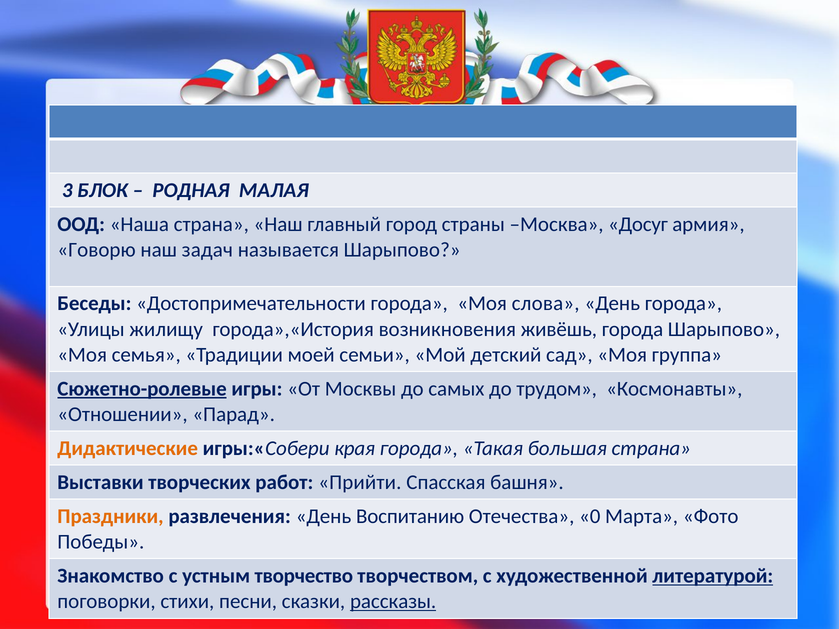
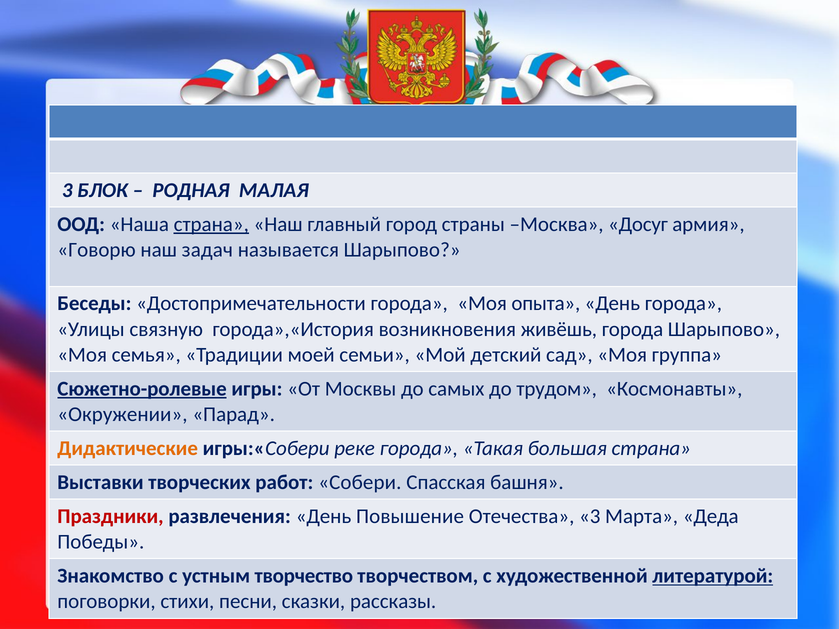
страна underline: none -> present (211, 224)
слова: слова -> опыта (546, 304)
жилищу: жилищу -> связную (166, 329)
Отношении: Отношении -> Окружении (122, 414)
края: края -> реке (355, 449)
Прийти: Прийти -> Собери (360, 483)
Праздники colour: orange -> red (110, 517)
Воспитанию: Воспитанию -> Повышение (410, 517)
Отечества 0: 0 -> 3 (590, 517)
Фото: Фото -> Деда (711, 517)
рассказы underline: present -> none (393, 602)
